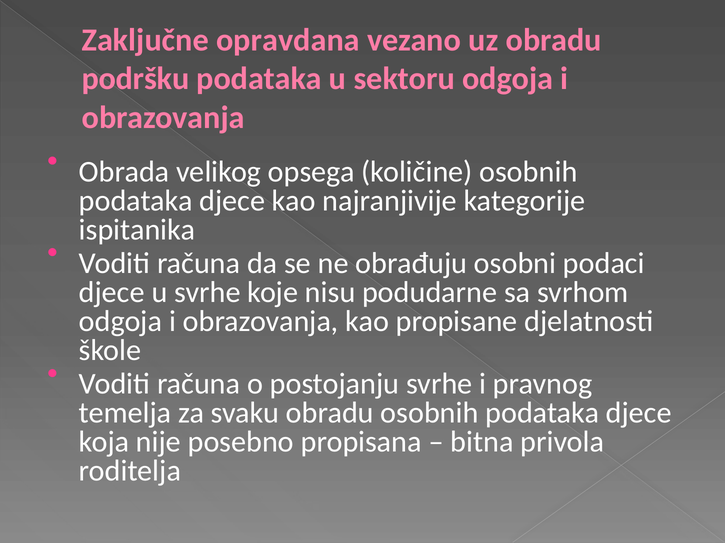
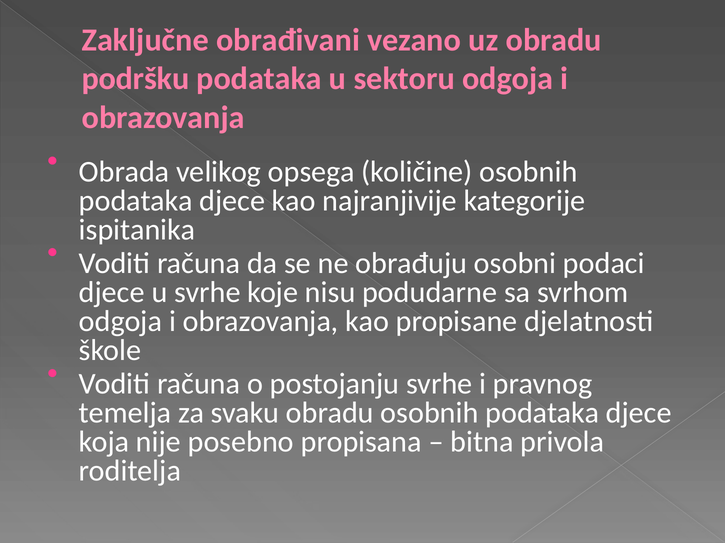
opravdana: opravdana -> obrađivani (288, 40)
